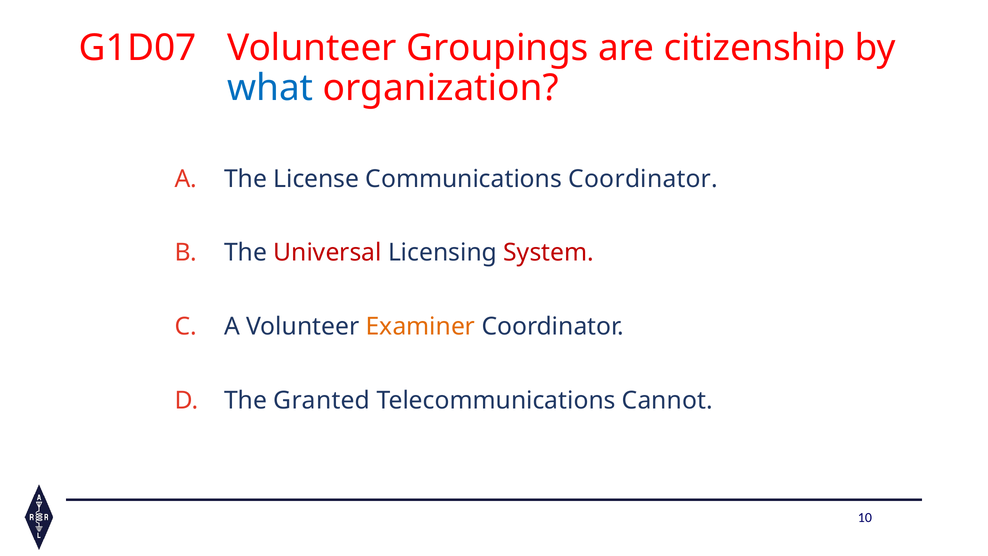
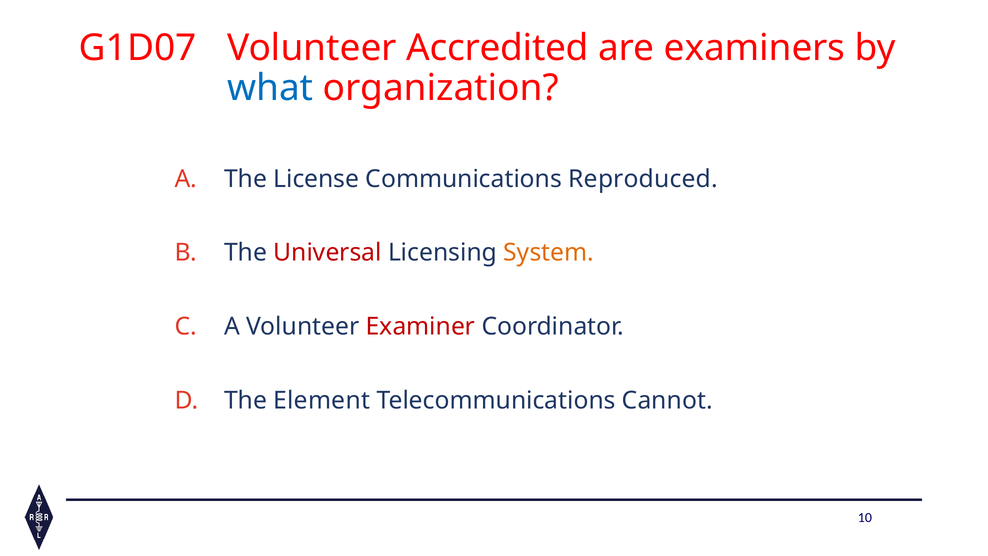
Groupings: Groupings -> Accredited (498, 48)
citizenship: citizenship -> examiners (755, 48)
Communications Coordinator: Coordinator -> Reproduced (643, 179)
System colour: red -> orange (549, 253)
Examiner colour: orange -> red (420, 327)
Granted: Granted -> Element (322, 401)
